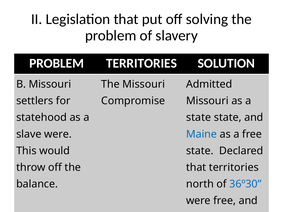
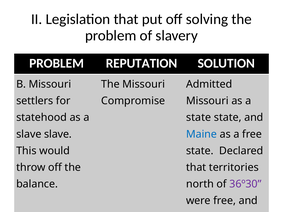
PROBLEM TERRITORIES: TERRITORIES -> REPUTATION (142, 63)
slave were: were -> slave (58, 134)
36º30 colour: blue -> purple (245, 184)
